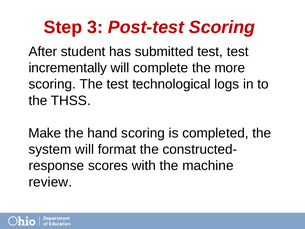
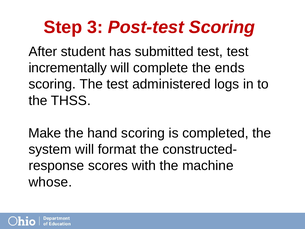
more: more -> ends (230, 68)
technological: technological -> administered (171, 84)
review: review -> whose (50, 182)
